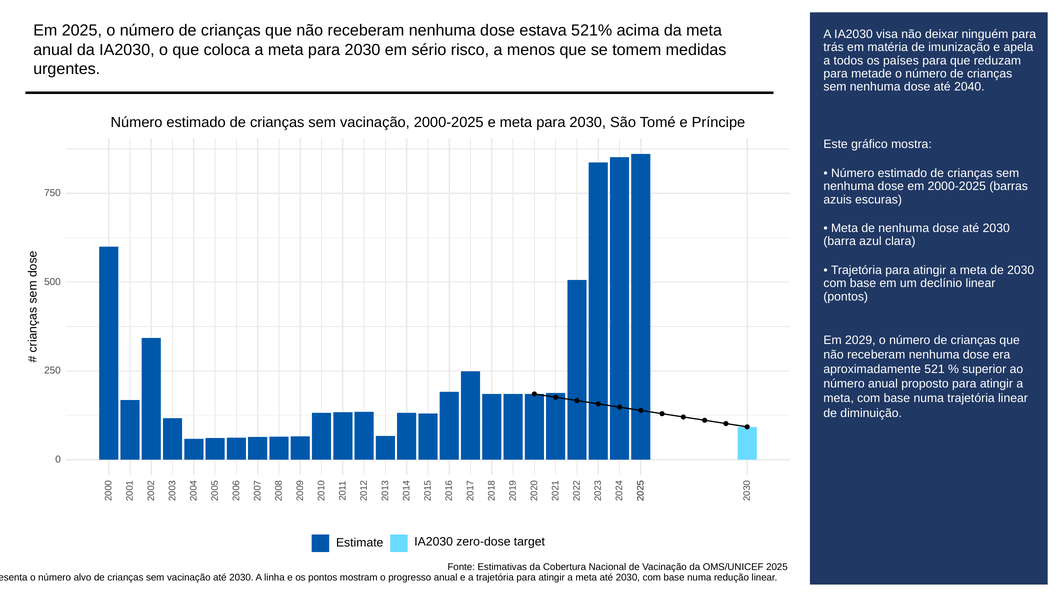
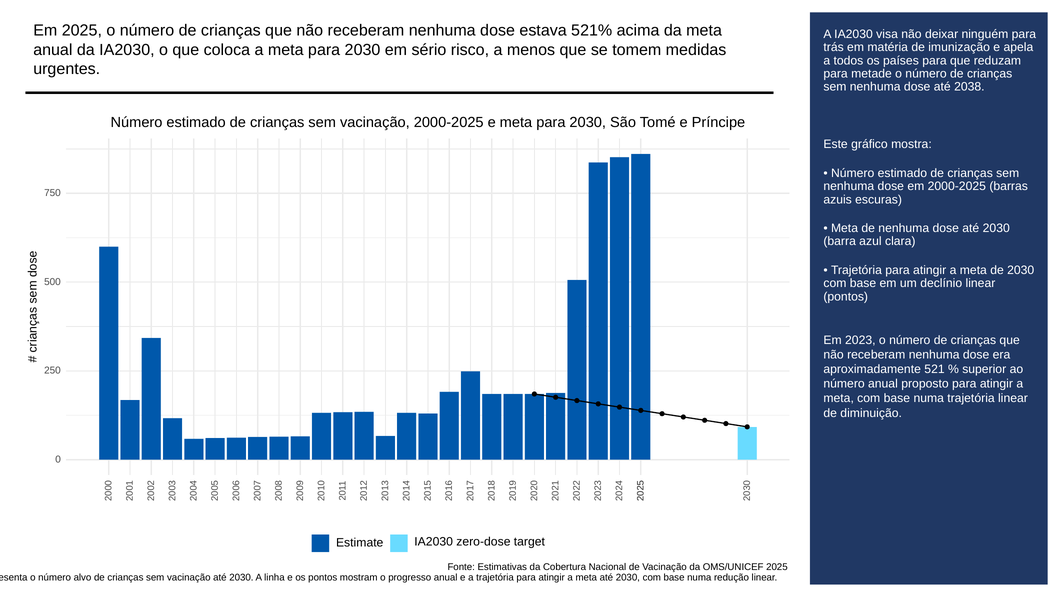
2040: 2040 -> 2038 (969, 87)
2029: 2029 -> 2023 (860, 340)
